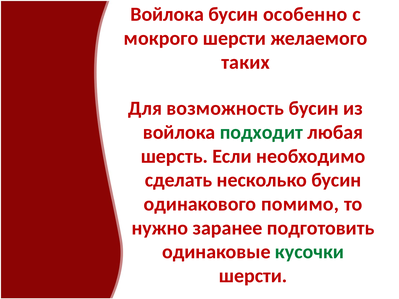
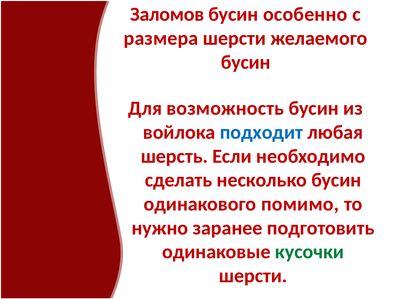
Войлока: Войлока -> Заломов (167, 14)
мокрого: мокрого -> размера (161, 38)
таких: таких -> бусин (246, 62)
подходит colour: green -> blue (261, 132)
